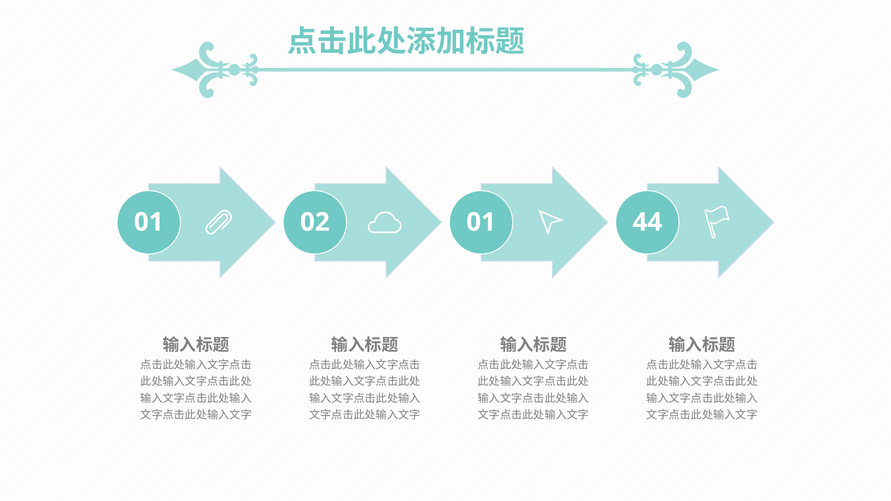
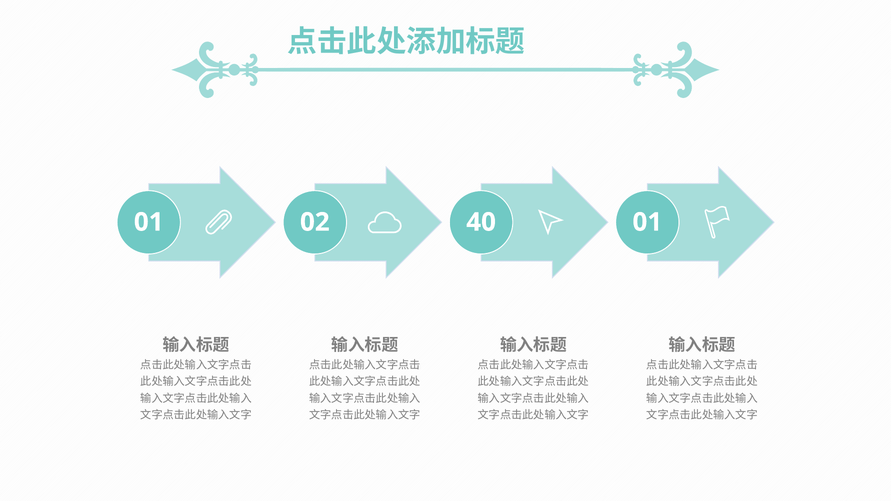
01 01: 01 -> 40 (481, 222)
02 44: 44 -> 01 (647, 222)
